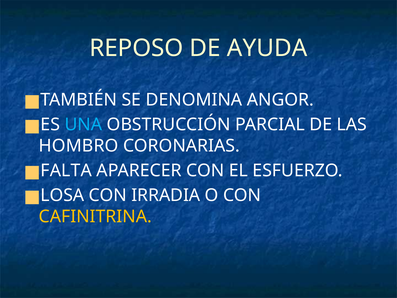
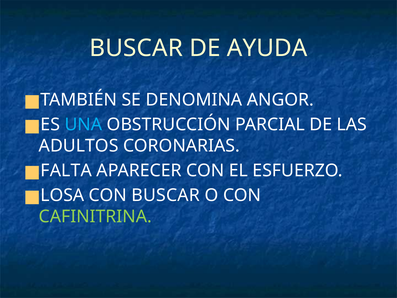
REPOSO: REPOSO -> BUSCAR (136, 48)
HOMBRO: HOMBRO -> ADULTOS (79, 146)
CON IRRADIA: IRRADIA -> BUSCAR (166, 195)
CAFINITRINA colour: yellow -> light green (95, 216)
